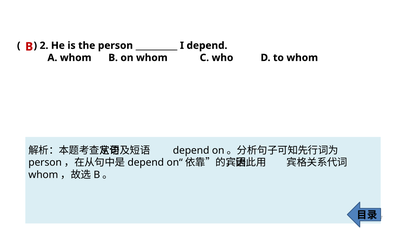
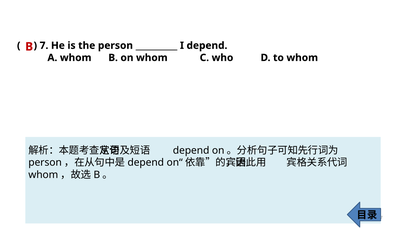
2: 2 -> 7 (44, 46)
